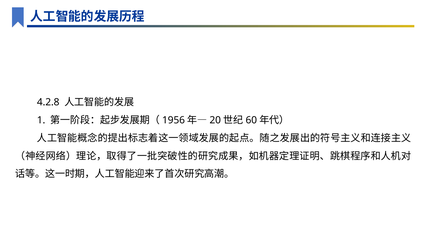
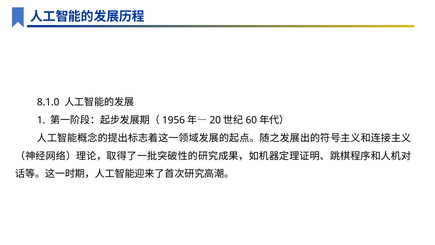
4.2.8: 4.2.8 -> 8.1.0 (48, 102)
